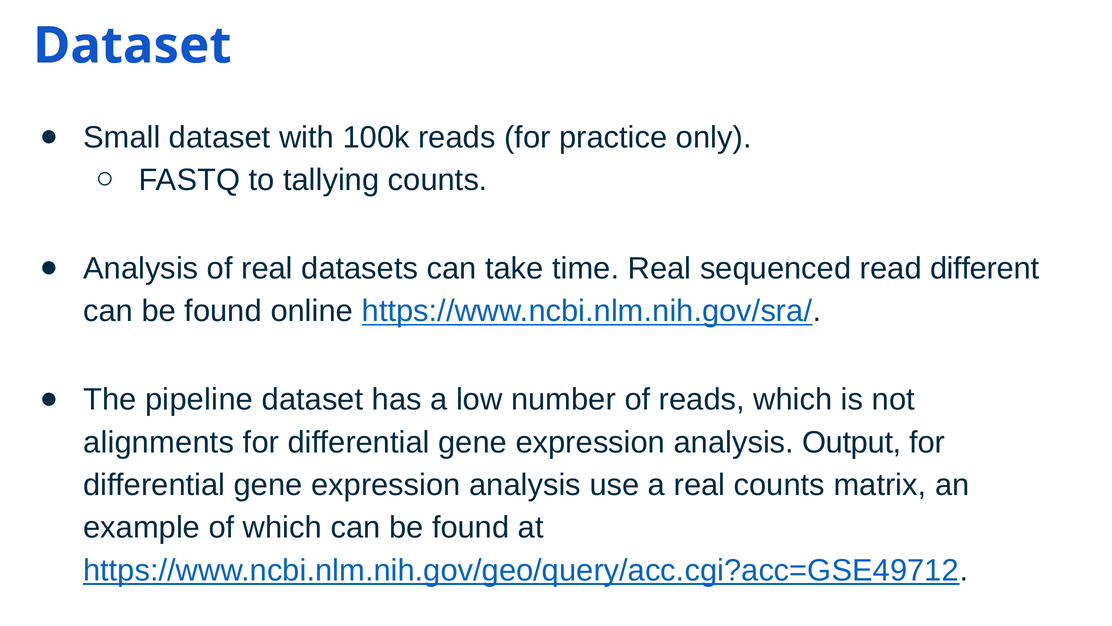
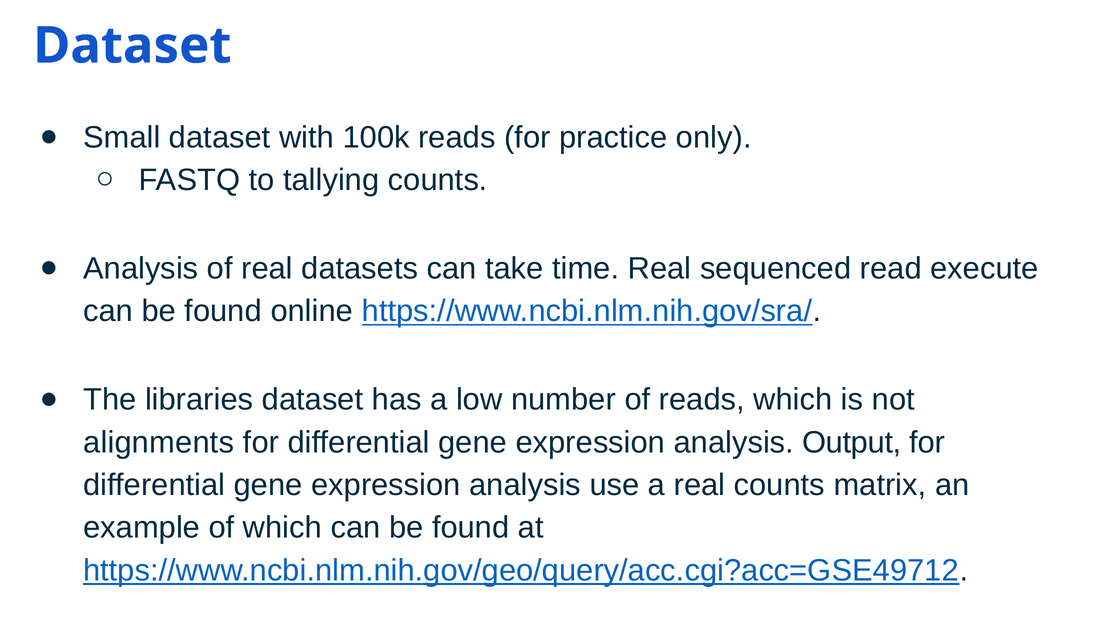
different: different -> execute (984, 268)
pipeline: pipeline -> libraries (199, 399)
